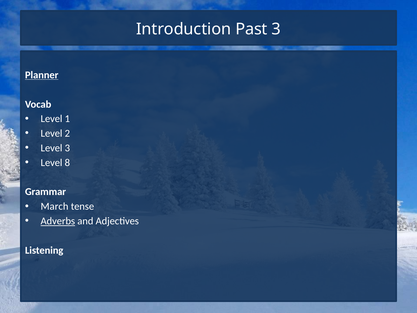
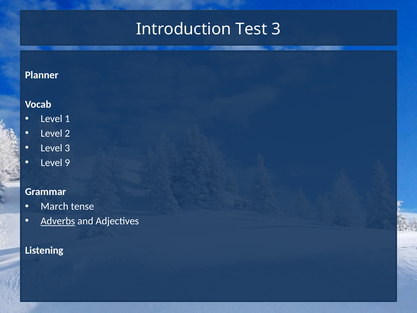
Past: Past -> Test (251, 29)
Planner underline: present -> none (42, 75)
8: 8 -> 9 (67, 163)
